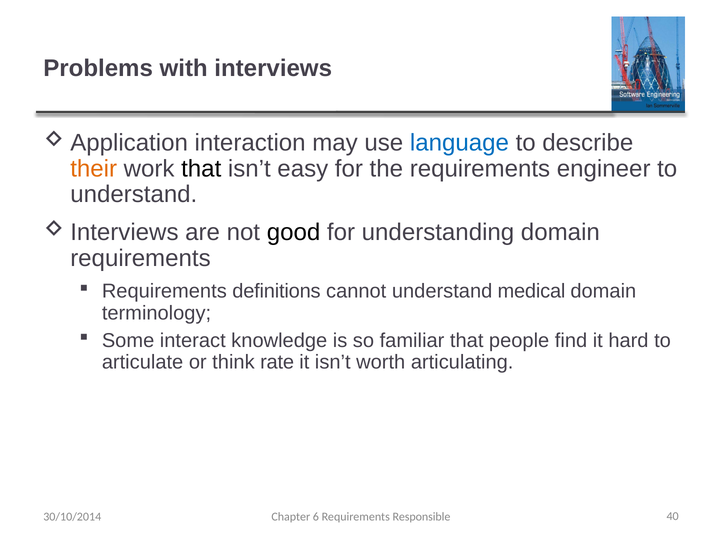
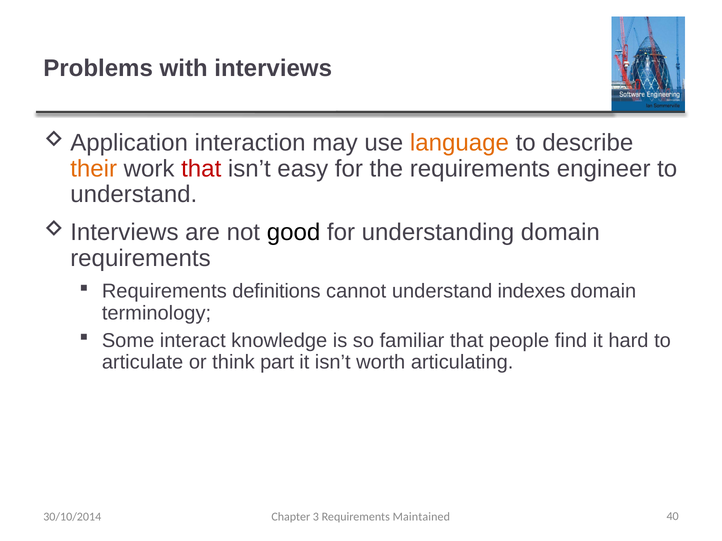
language colour: blue -> orange (459, 143)
that colour: black -> red (201, 169)
medical: medical -> indexes (531, 292)
rate: rate -> part (277, 363)
6: 6 -> 3 (316, 517)
Responsible: Responsible -> Maintained (421, 517)
